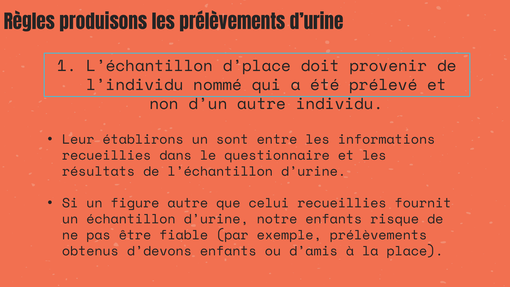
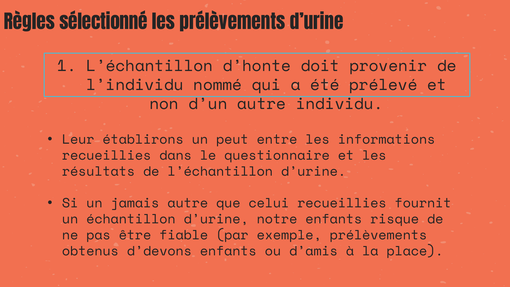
produisons: produisons -> sélectionné (104, 23)
d’place: d’place -> d’honte (257, 66)
sont: sont -> peut (232, 139)
figure: figure -> jamais (135, 203)
